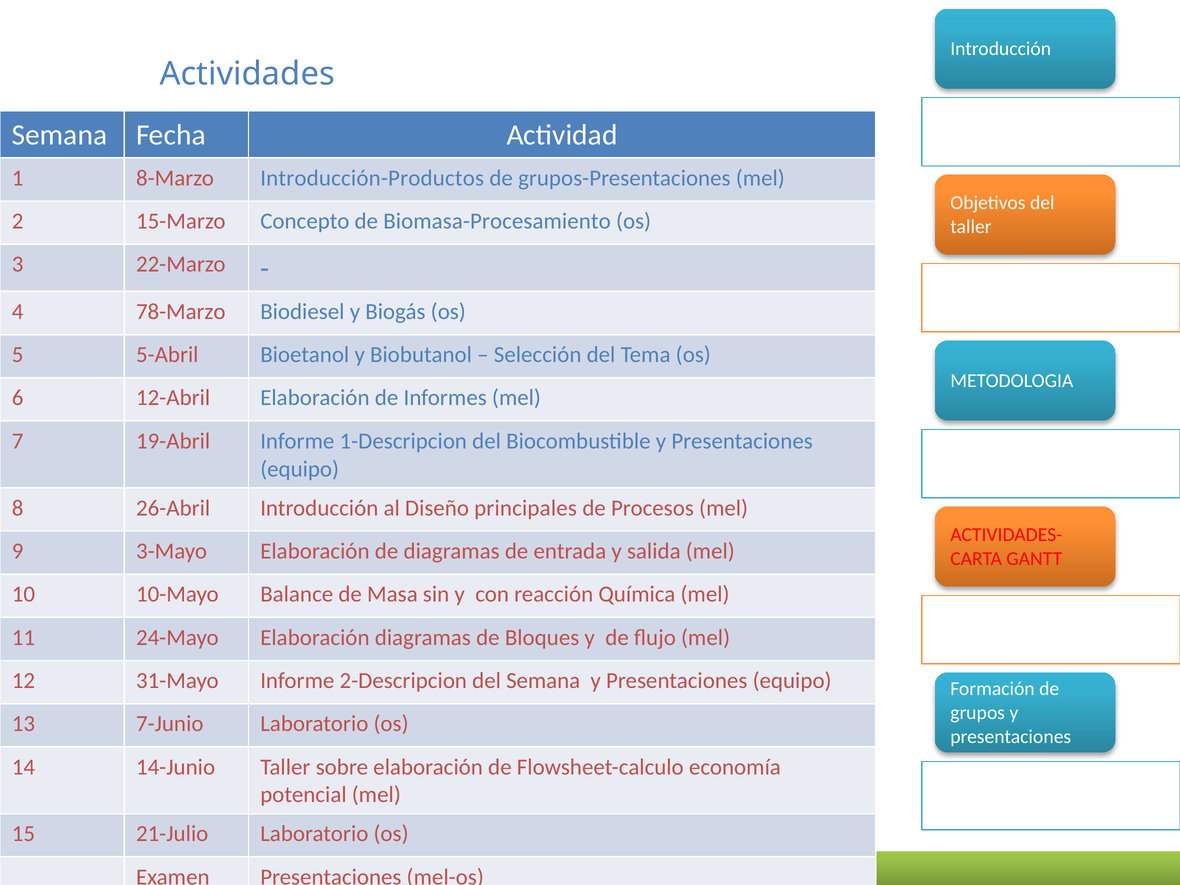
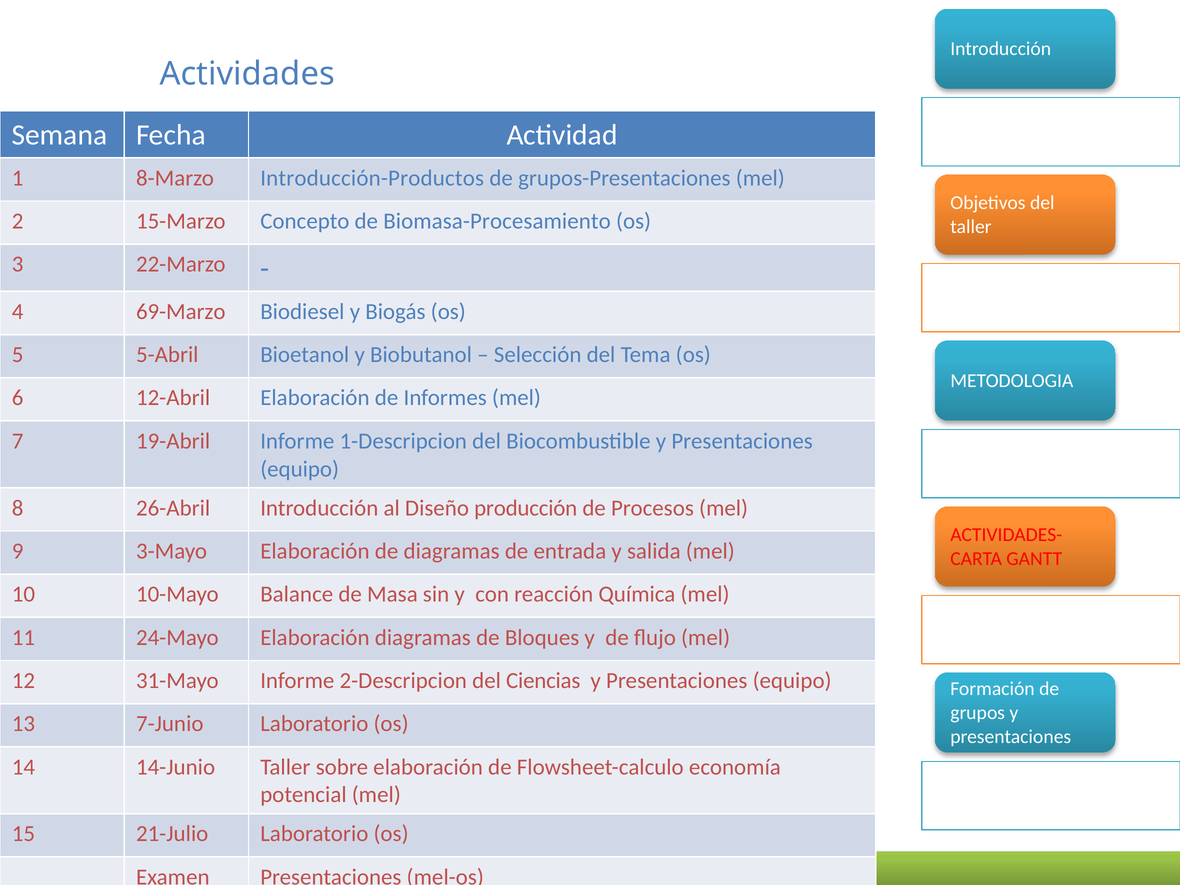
78-Marzo: 78-Marzo -> 69-Marzo (181, 312)
Diseño principales: principales -> producción (526, 508)
del Semana: Semana -> Ciencias (543, 681)
